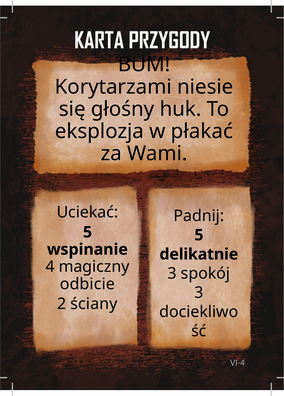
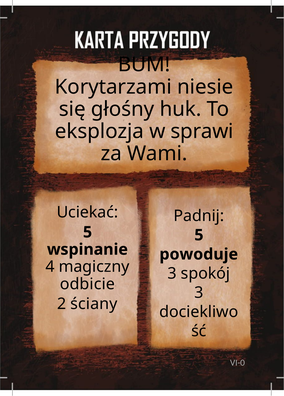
płakać: płakać -> sprawi (202, 131)
delikatnie: delikatnie -> powoduje (199, 254)
VI-4: VI-4 -> VI-0 (237, 362)
